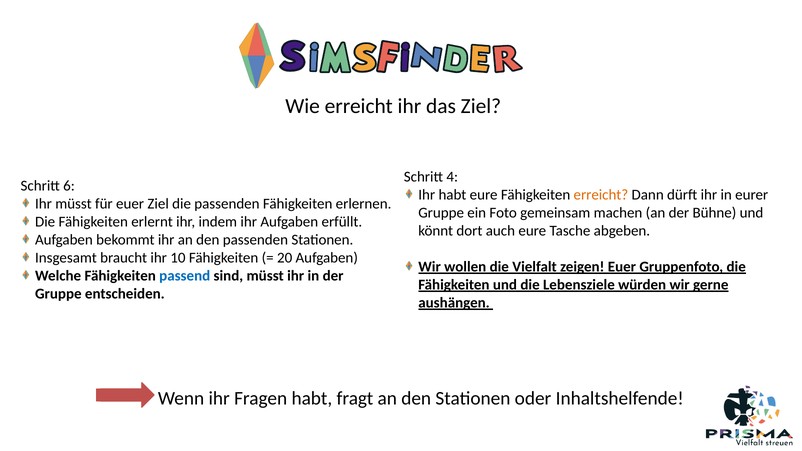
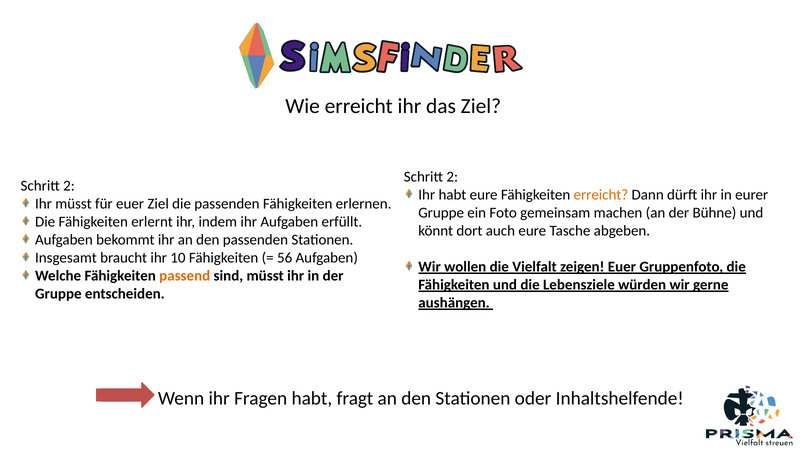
4: 4 -> 2 (452, 177)
6: 6 -> 2 (69, 186)
20: 20 -> 56 (285, 258)
passend colour: blue -> orange (185, 276)
